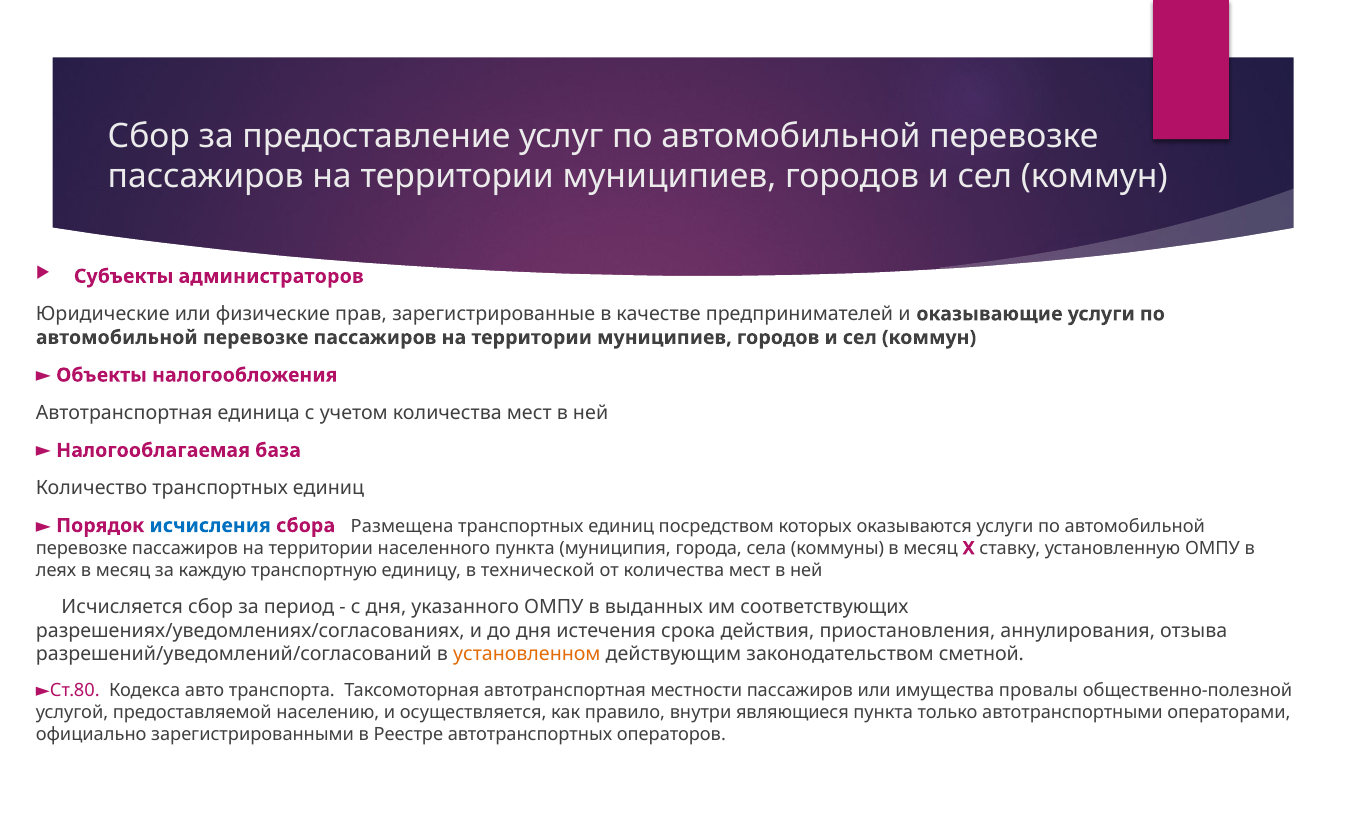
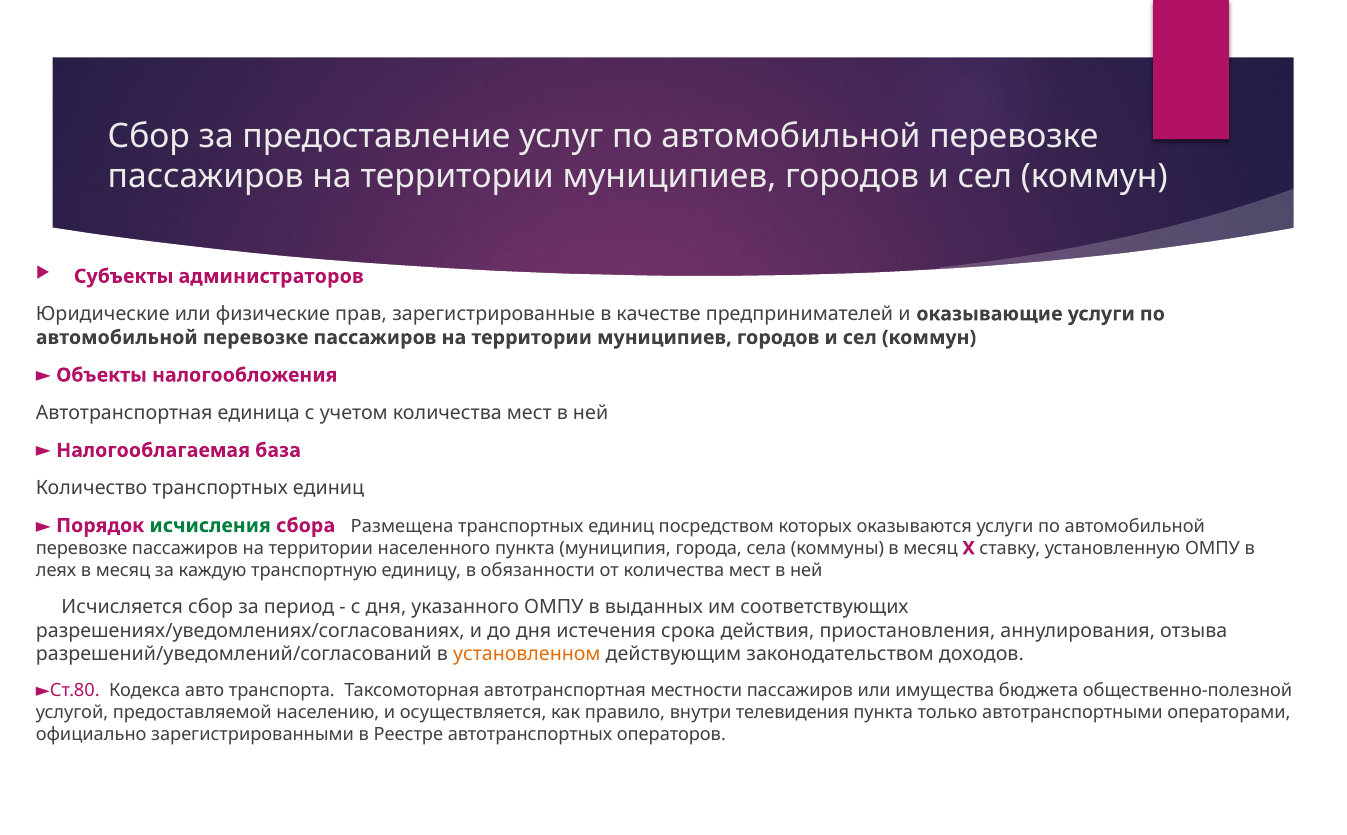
исчисления colour: blue -> green (210, 526)
технической: технической -> обязанности (538, 570)
сметной: сметной -> доходов (981, 654)
провалы: провалы -> бюджета (1039, 691)
являющиеся: являющиеся -> телевидения (792, 713)
